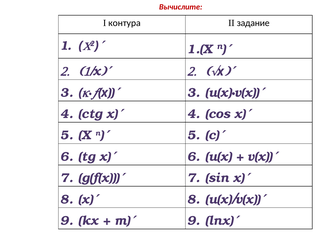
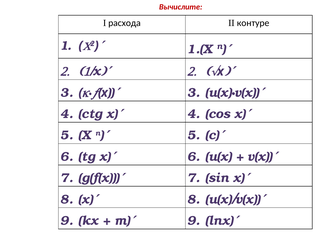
контура: контура -> расхода (124, 23)
задание: задание -> контуре (253, 23)
